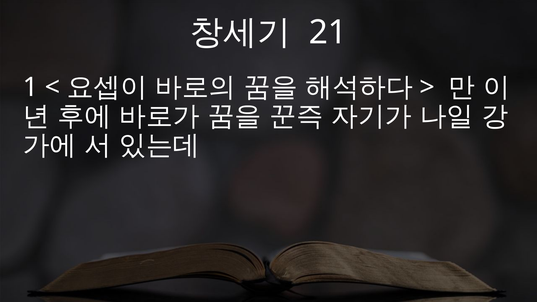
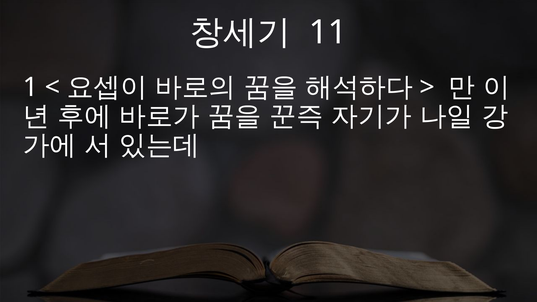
21: 21 -> 11 (328, 32)
